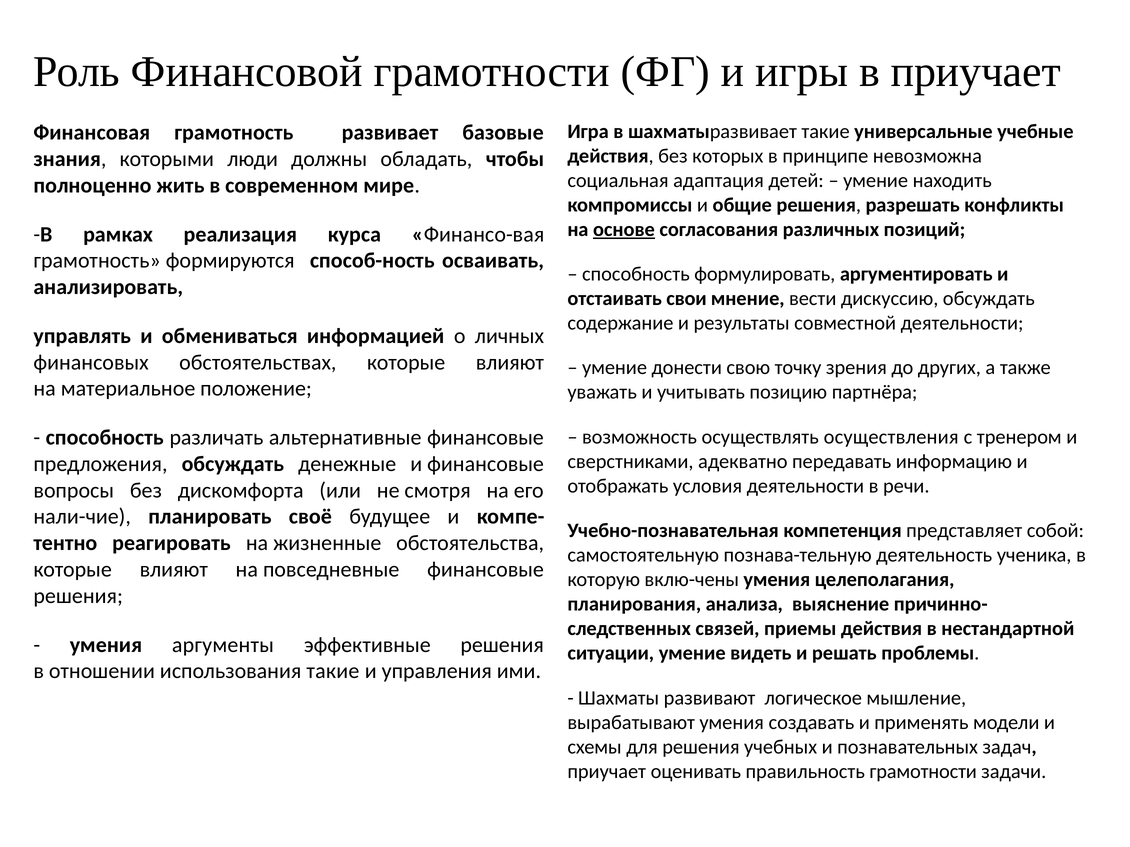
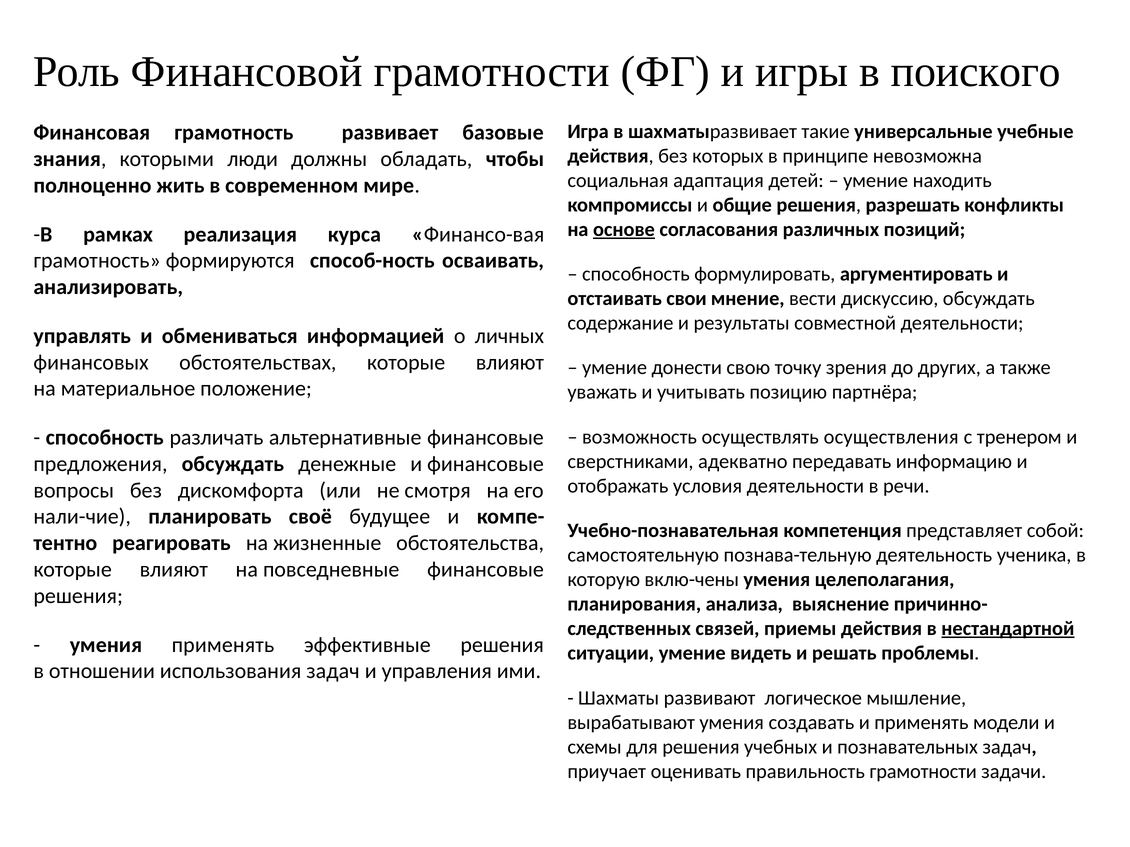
в приучает: приучает -> поиского (976, 72)
нестандартной underline: none -> present (1008, 629)
умения аргументы: аргументы -> применять (223, 645)
использования такие: такие -> задач (333, 672)
